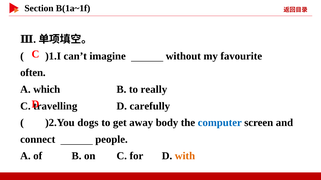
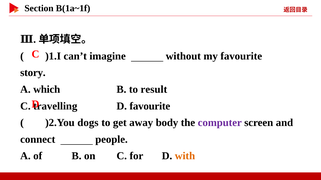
often: often -> story (33, 73)
really: really -> result (154, 90)
D carefully: carefully -> favourite (150, 106)
computer colour: blue -> purple (220, 123)
